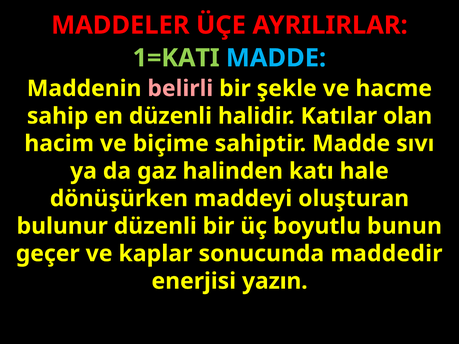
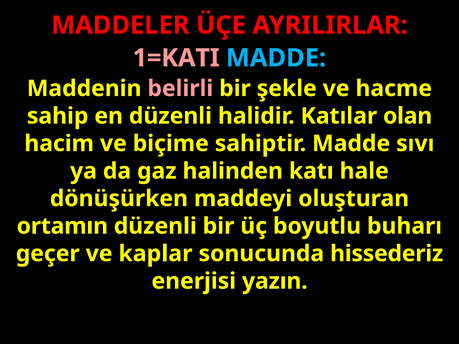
1=KATI colour: light green -> pink (176, 58)
bulunur: bulunur -> ortamın (62, 226)
bunun: bunun -> buharı (405, 226)
maddedir: maddedir -> hissederiz (387, 254)
